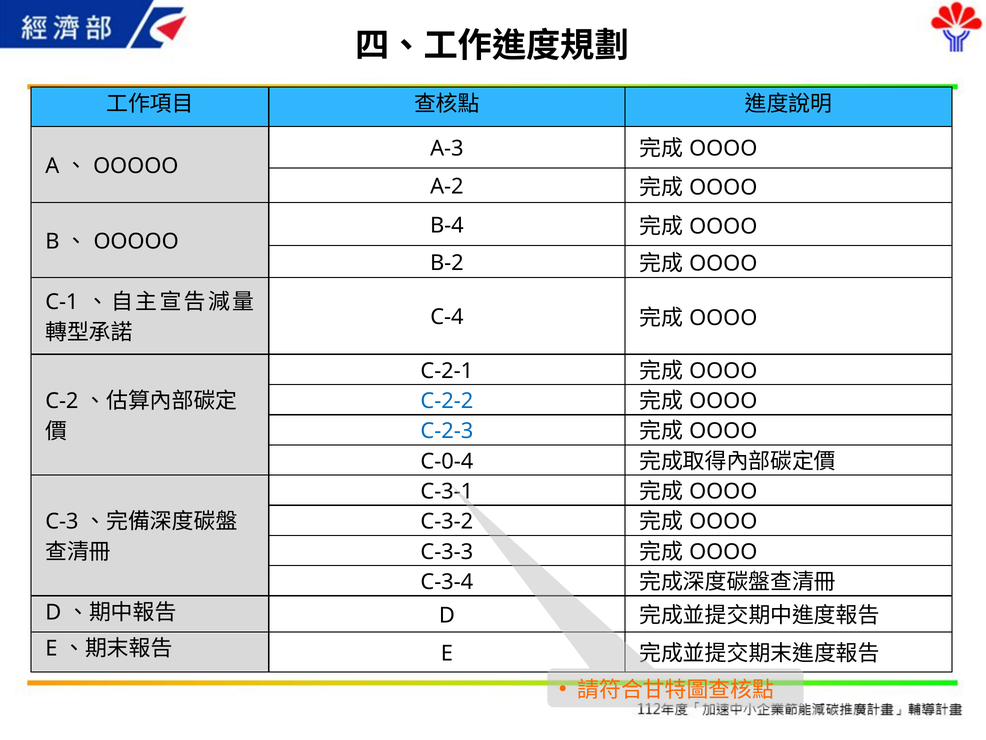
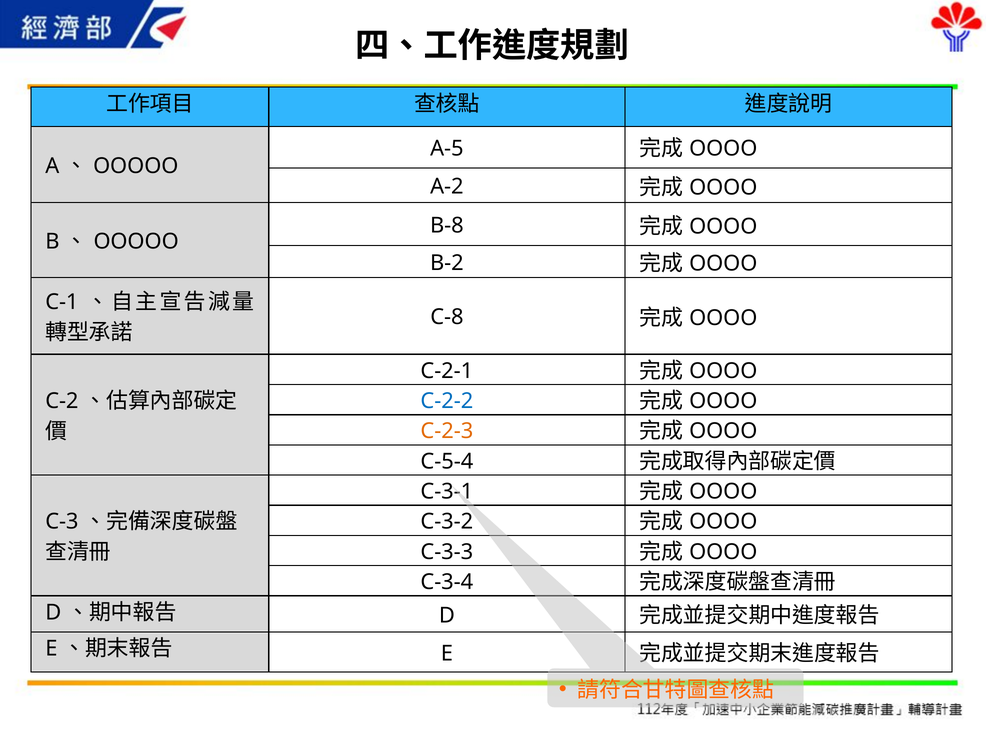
A-3: A-3 -> A-5 (447, 149)
B-4: B-4 -> B-8 (447, 225)
C-4: C-4 -> C-8 (447, 317)
C-2-3 colour: blue -> orange (447, 431)
C-0-4: C-0-4 -> C-5-4 (447, 461)
